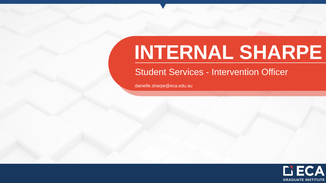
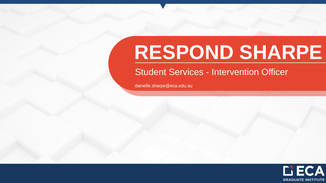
INTERNAL: INTERNAL -> RESPOND (184, 53)
